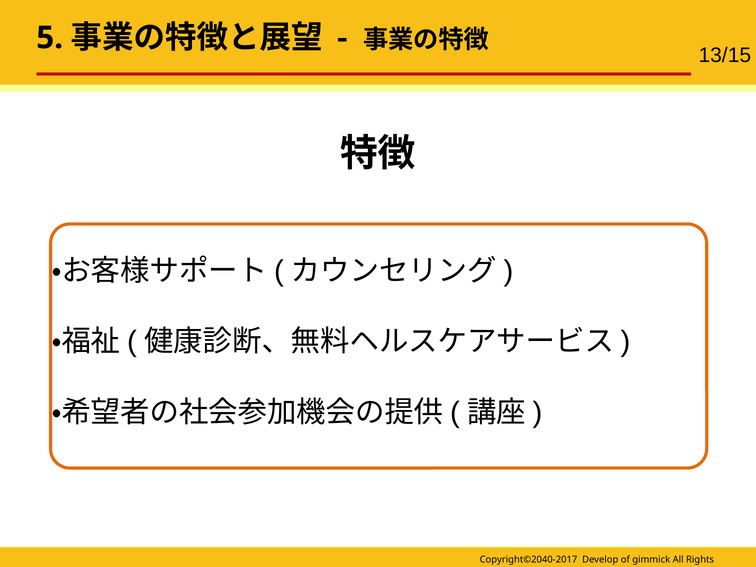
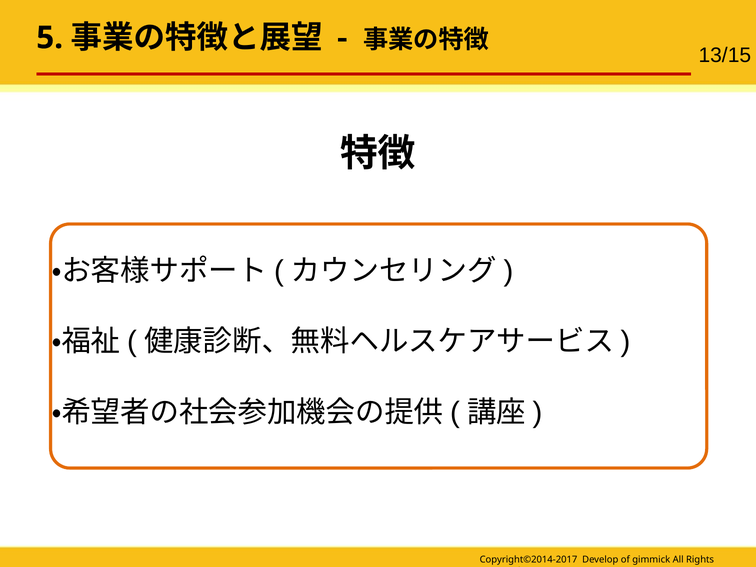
Copyright©2040-2017: Copyright©2040-2017 -> Copyright©2014-2017 (528, 560)
